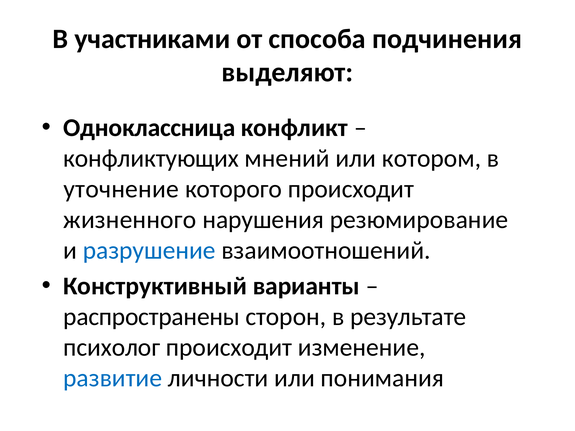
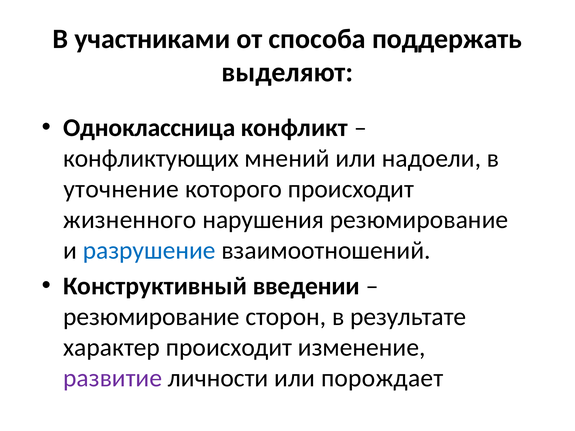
подчинения: подчинения -> поддержать (447, 39)
котором: котором -> надоели (431, 158)
варианты: варианты -> введении (306, 286)
распространены: распространены -> резюмирование (151, 317)
психолог: психолог -> характер (112, 348)
развитие colour: blue -> purple (113, 378)
понимания: понимания -> порождает (382, 378)
